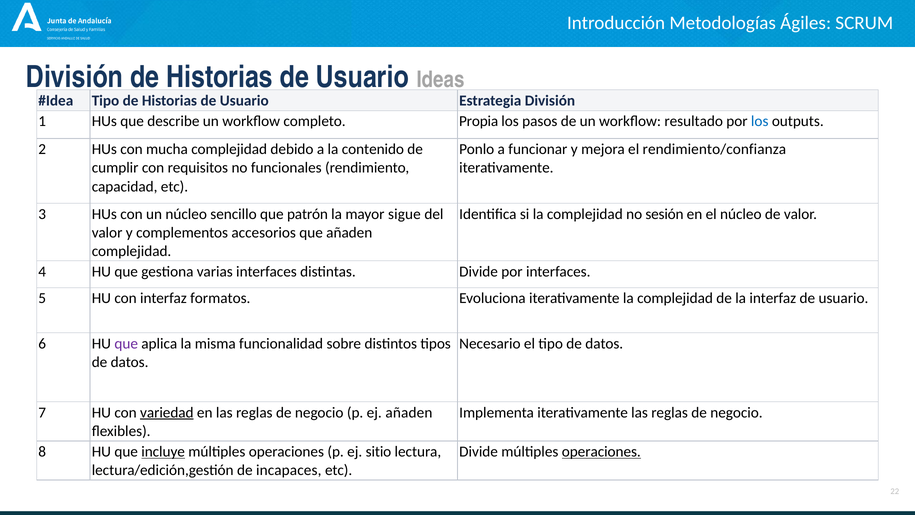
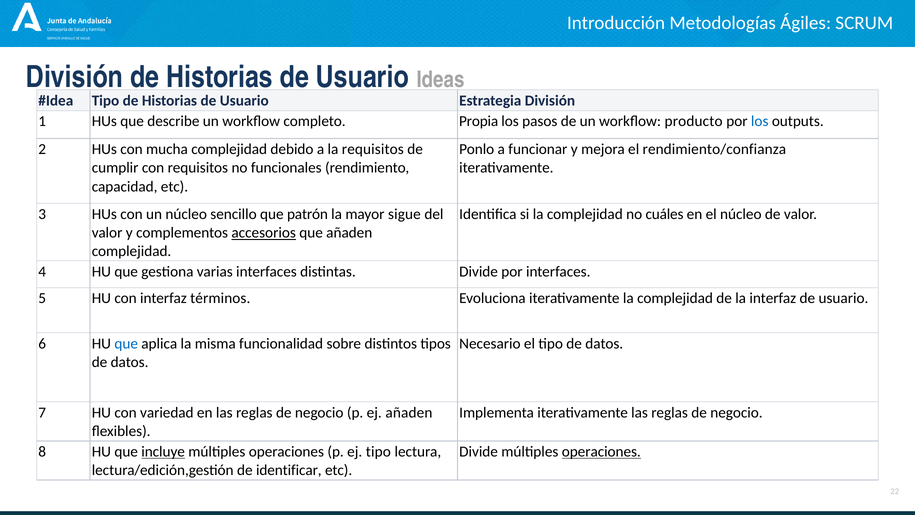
resultado: resultado -> producto (694, 121)
la contenido: contenido -> requisitos (373, 149)
sesión: sesión -> cuáles (664, 214)
accesorios underline: none -> present (264, 233)
formatos: formatos -> términos (220, 298)
que colour: purple -> blue (126, 343)
variedad underline: present -> none (167, 412)
ej sitio: sitio -> tipo (378, 451)
incapaces: incapaces -> identificar (289, 470)
